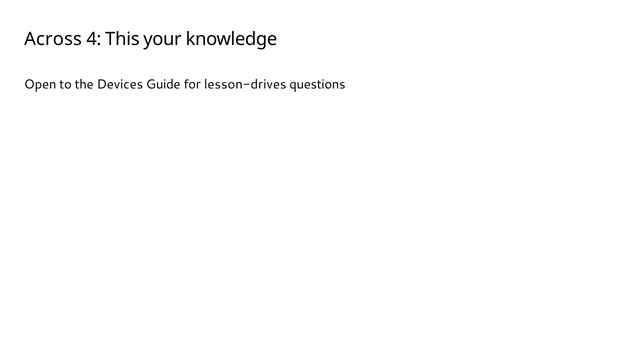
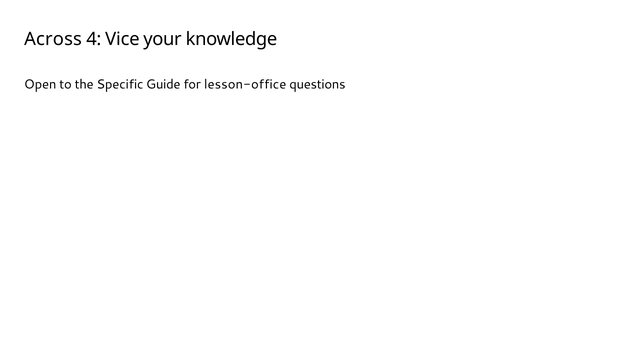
This: This -> Vice (122, 39)
Devices: Devices -> Specific (120, 84)
lesson-drives: lesson-drives -> lesson-office (245, 84)
